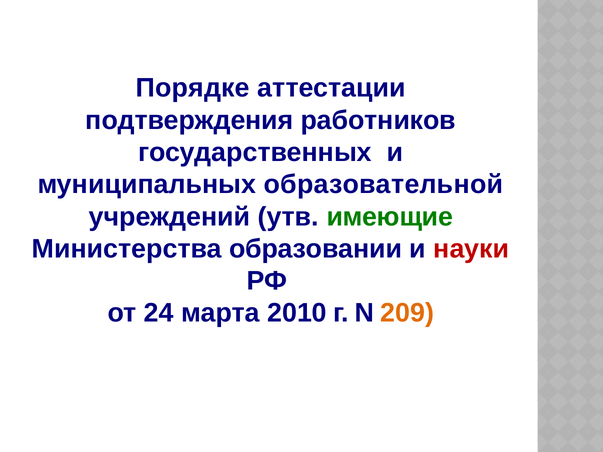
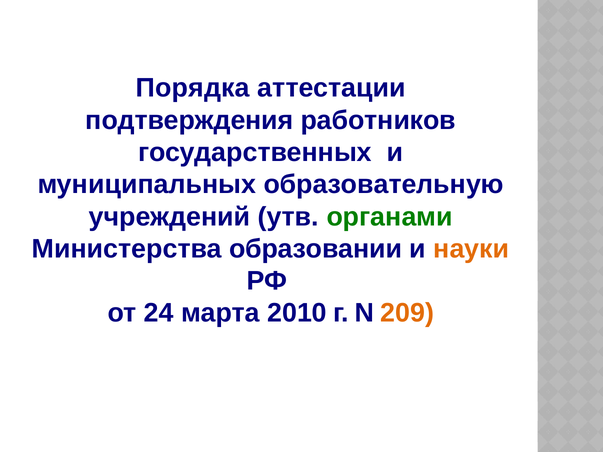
Порядке: Порядке -> Порядка (193, 88)
образовательной: образовательной -> образовательную (384, 185)
имеющие: имеющие -> органами (390, 217)
науки colour: red -> orange (471, 249)
